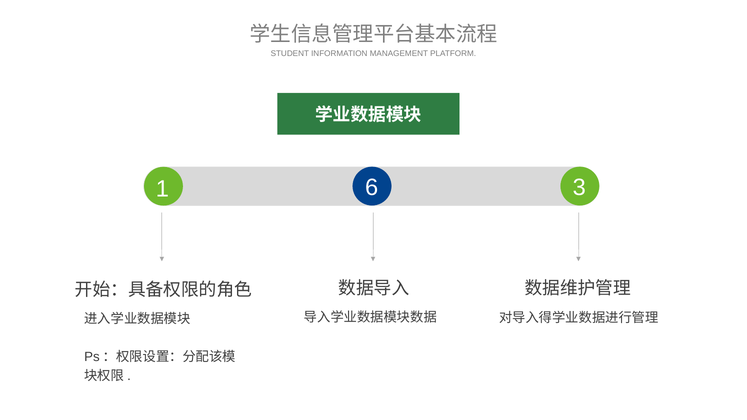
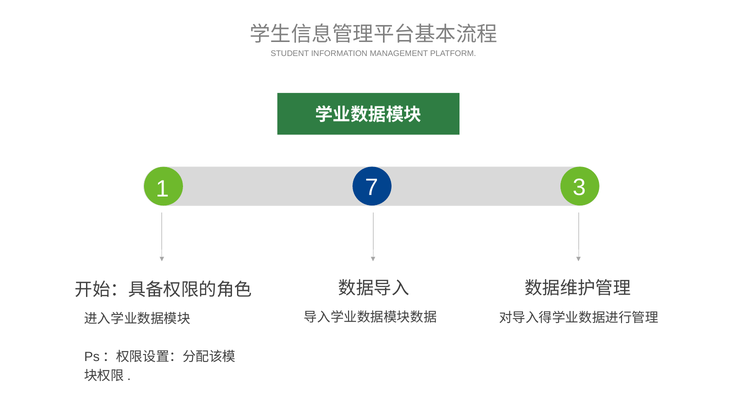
6: 6 -> 7 (372, 188)
